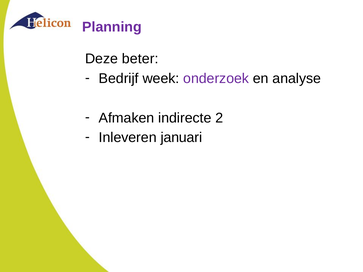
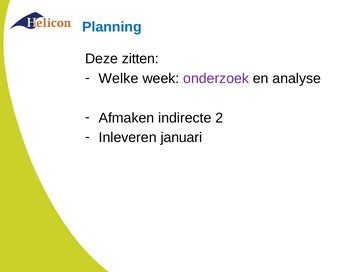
Planning colour: purple -> blue (112, 27)
beter: beter -> zitten (140, 59)
Bedrijf: Bedrijf -> Welke (119, 78)
